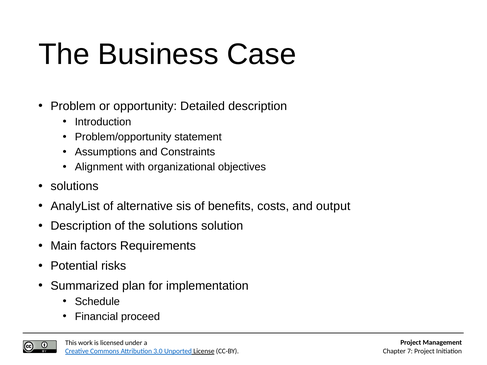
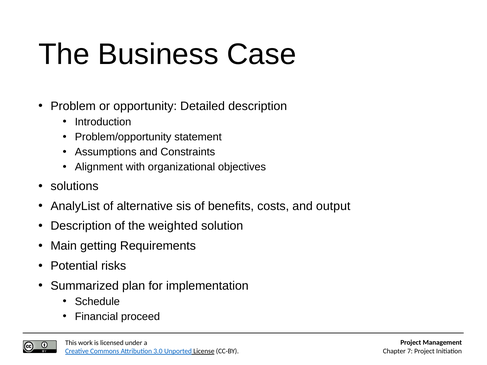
the solutions: solutions -> weighted (173, 226)
factors: factors -> getting (98, 246)
